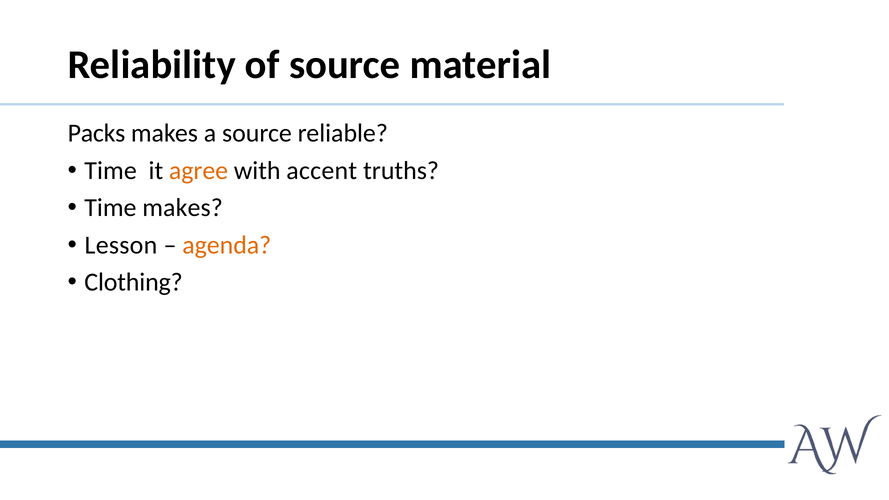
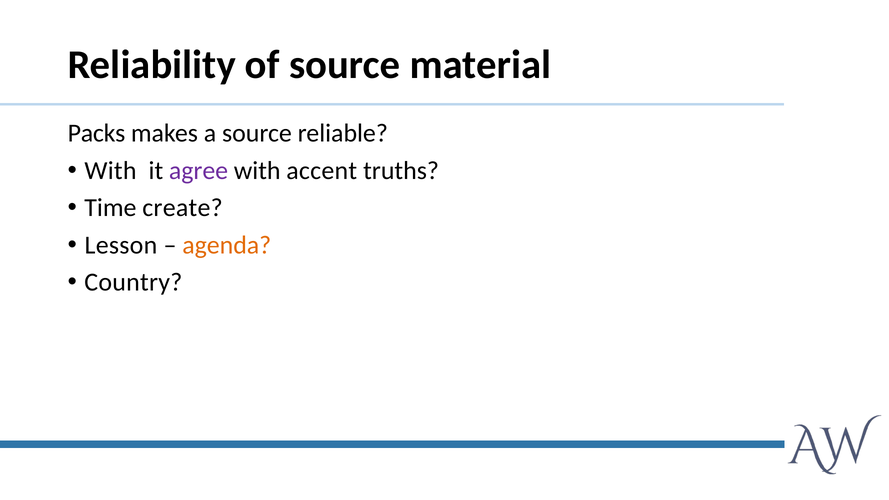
Time: Time -> With (110, 171)
agree colour: orange -> purple (199, 171)
Time makes: makes -> create (182, 208)
Clothing: Clothing -> Country (133, 282)
